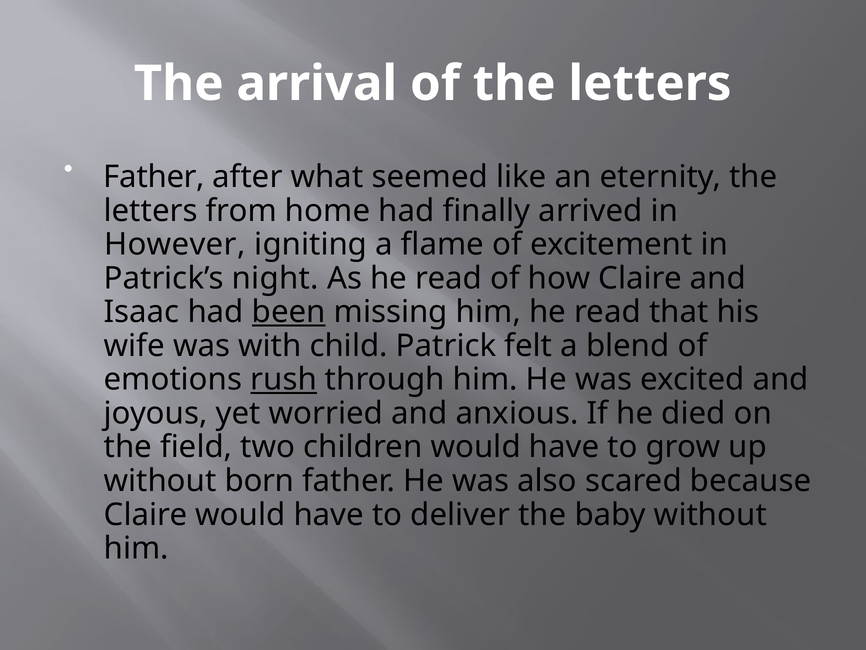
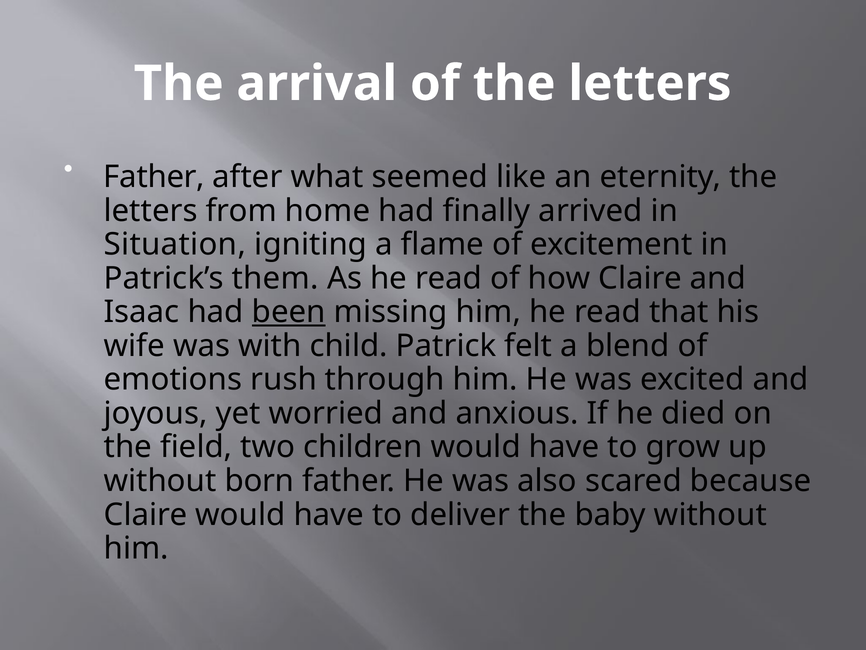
However: However -> Situation (175, 244)
night: night -> them (275, 278)
rush underline: present -> none (284, 379)
